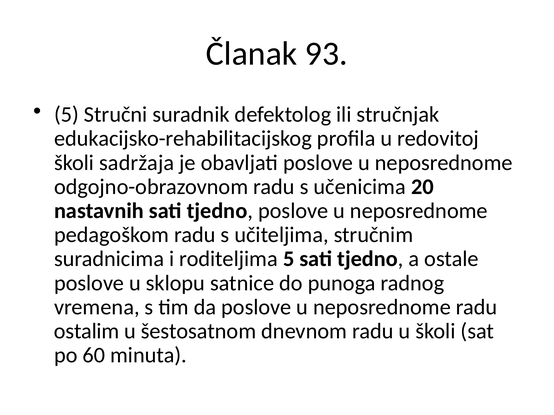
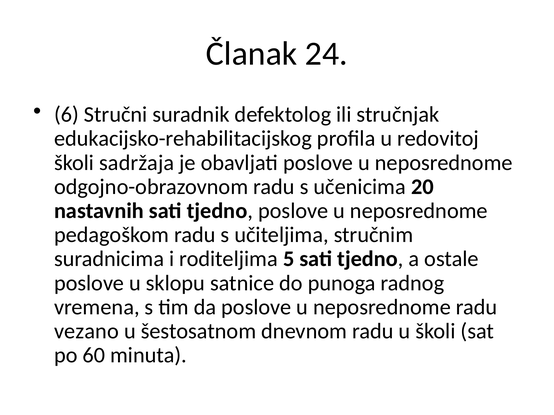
93: 93 -> 24 (326, 54)
5: 5 -> 6 (66, 115)
ostalim: ostalim -> vezano (86, 332)
